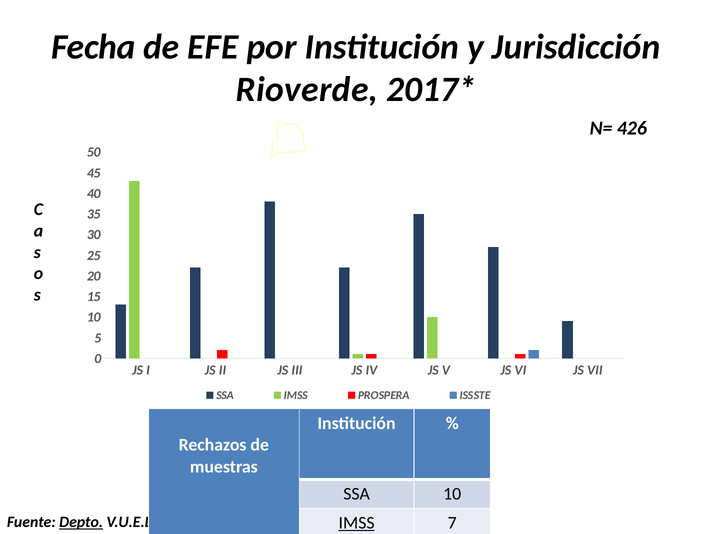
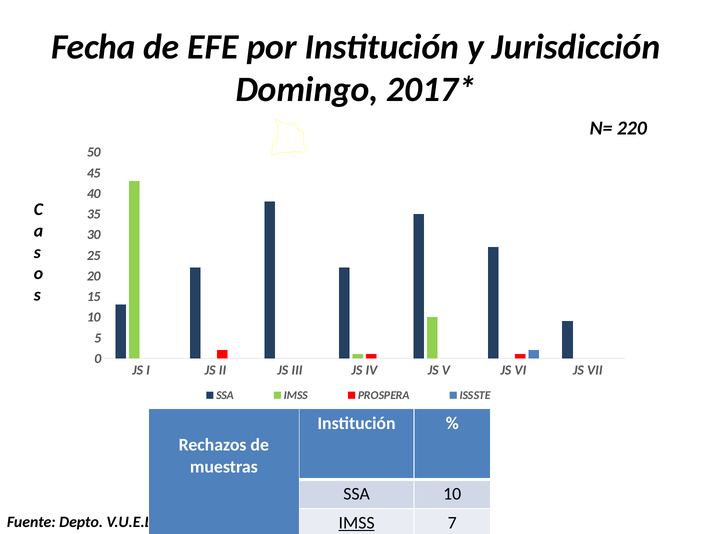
Rioverde: Rioverde -> Domingo (307, 90)
426: 426 -> 220 (632, 128)
Depto underline: present -> none (81, 522)
